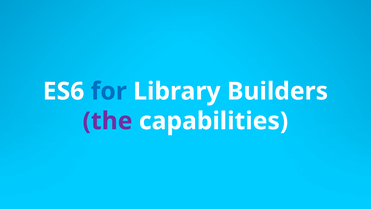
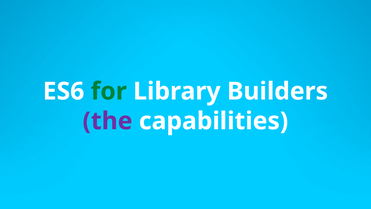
for colour: blue -> green (109, 91)
